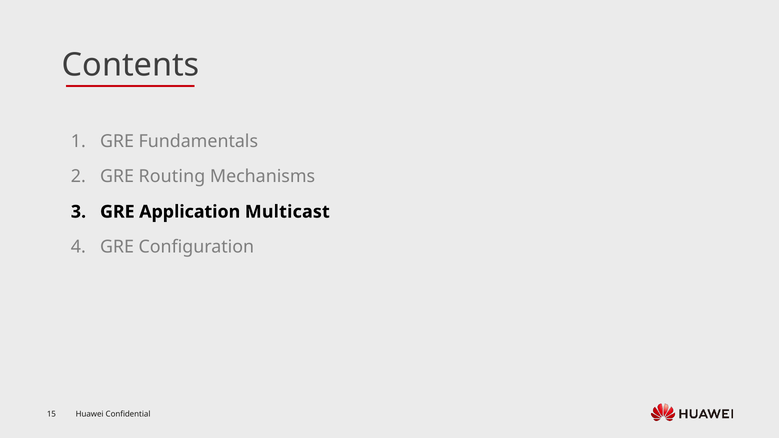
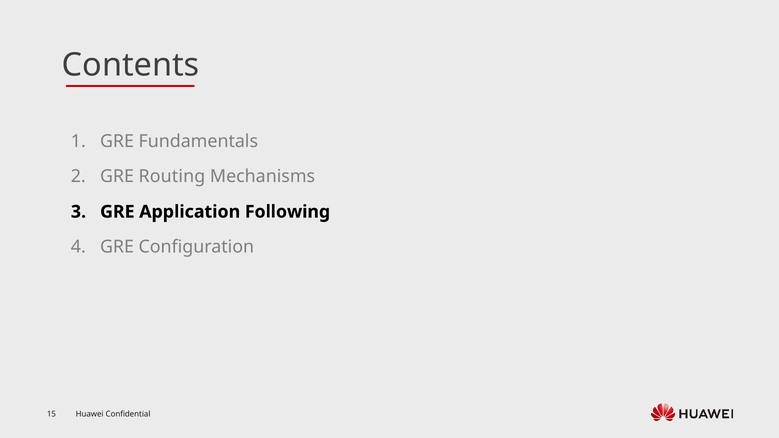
Multicast: Multicast -> Following (287, 212)
